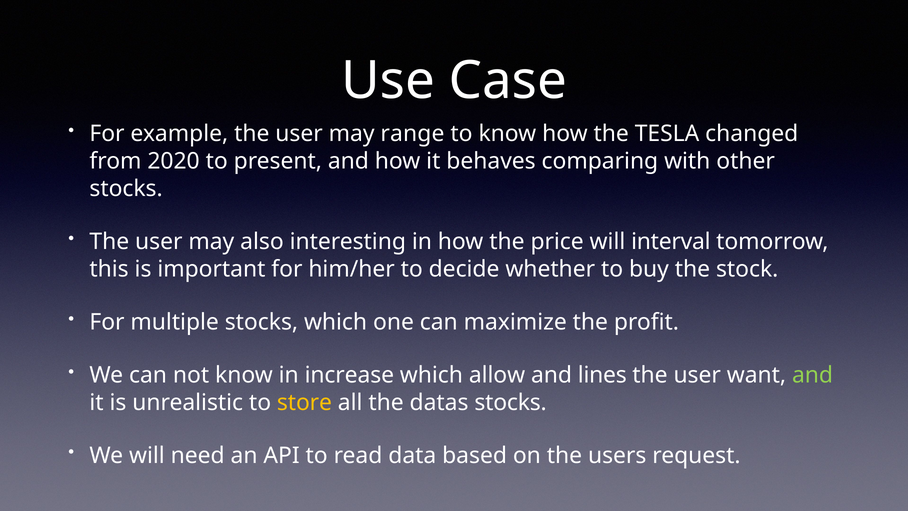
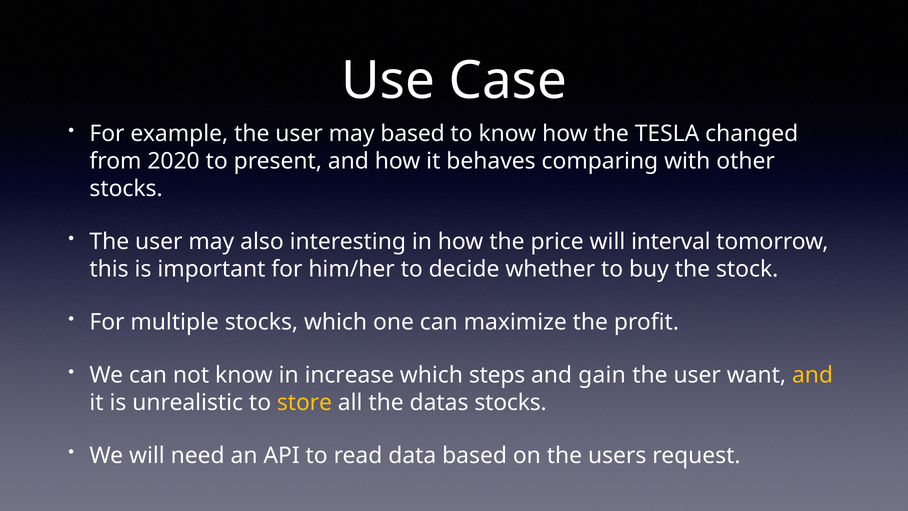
may range: range -> based (413, 134)
allow: allow -> steps (497, 375)
lines: lines -> gain (602, 375)
and colour: light green -> yellow (813, 375)
